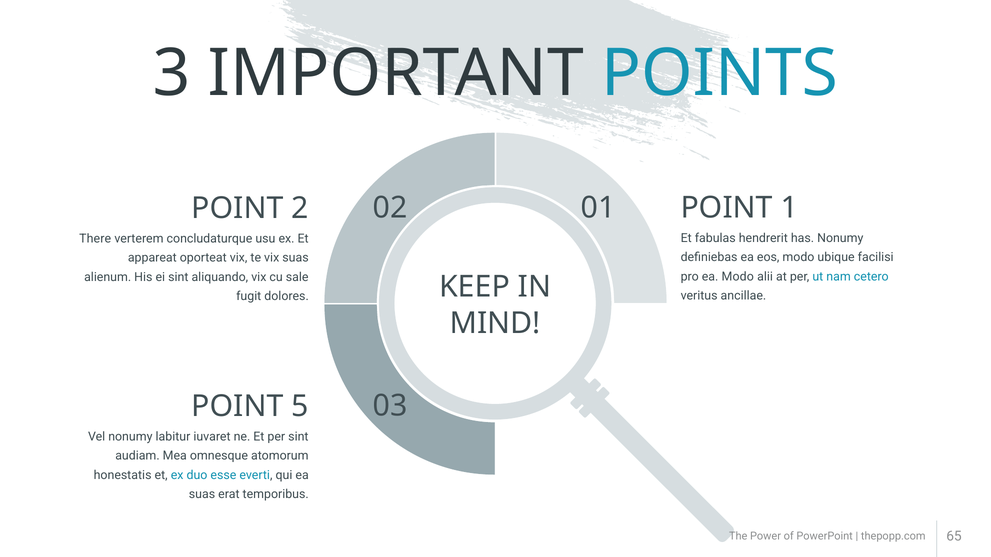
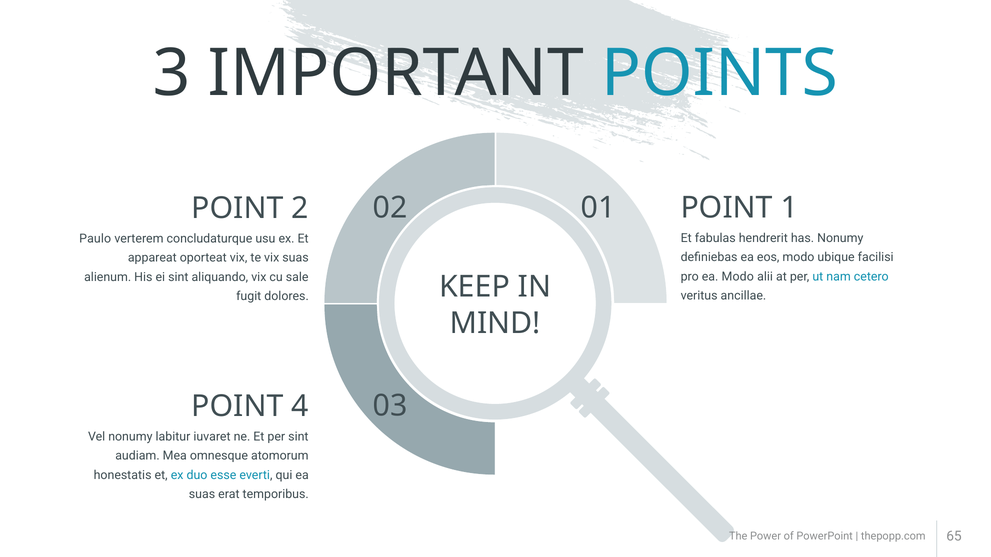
There: There -> Paulo (95, 239)
5: 5 -> 4 (300, 407)
